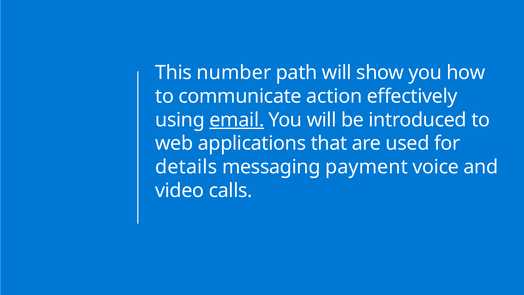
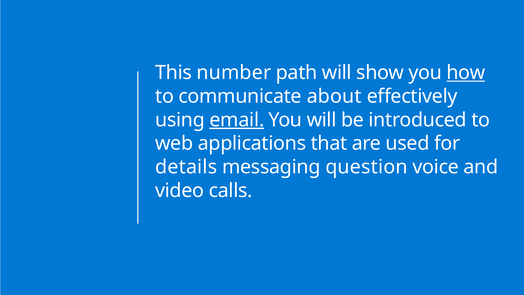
how underline: none -> present (466, 73)
action: action -> about (334, 96)
payment: payment -> question (366, 167)
